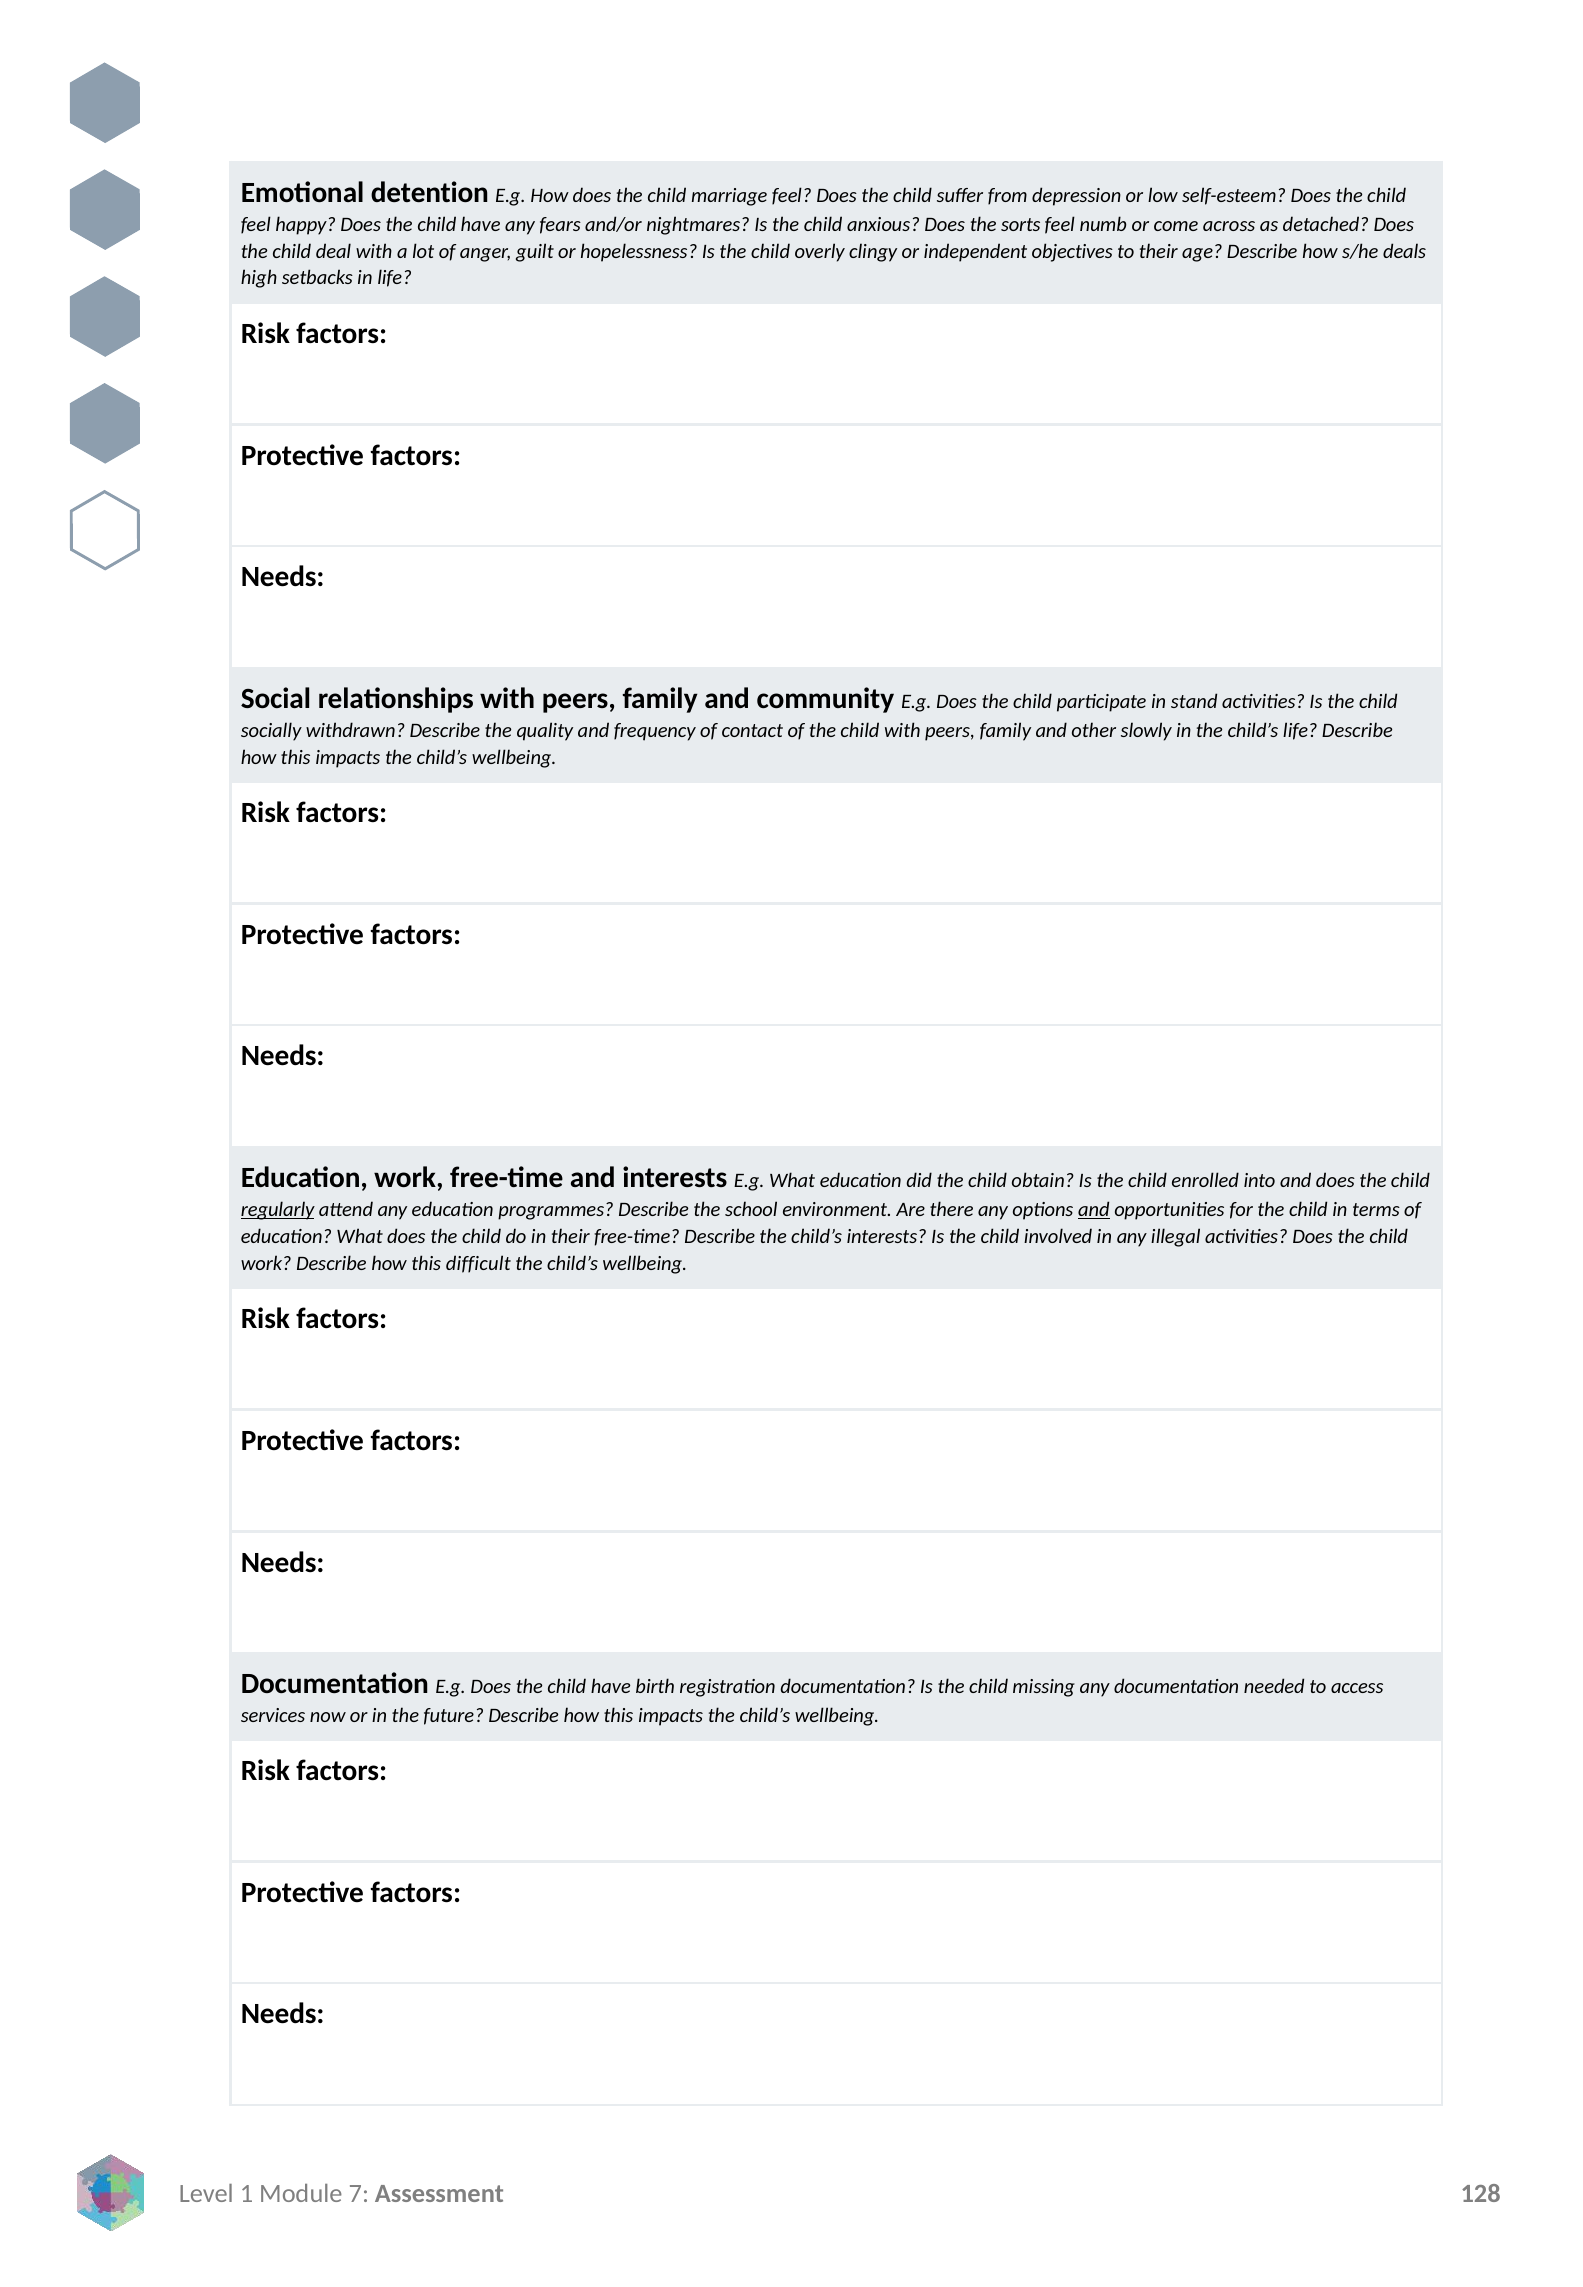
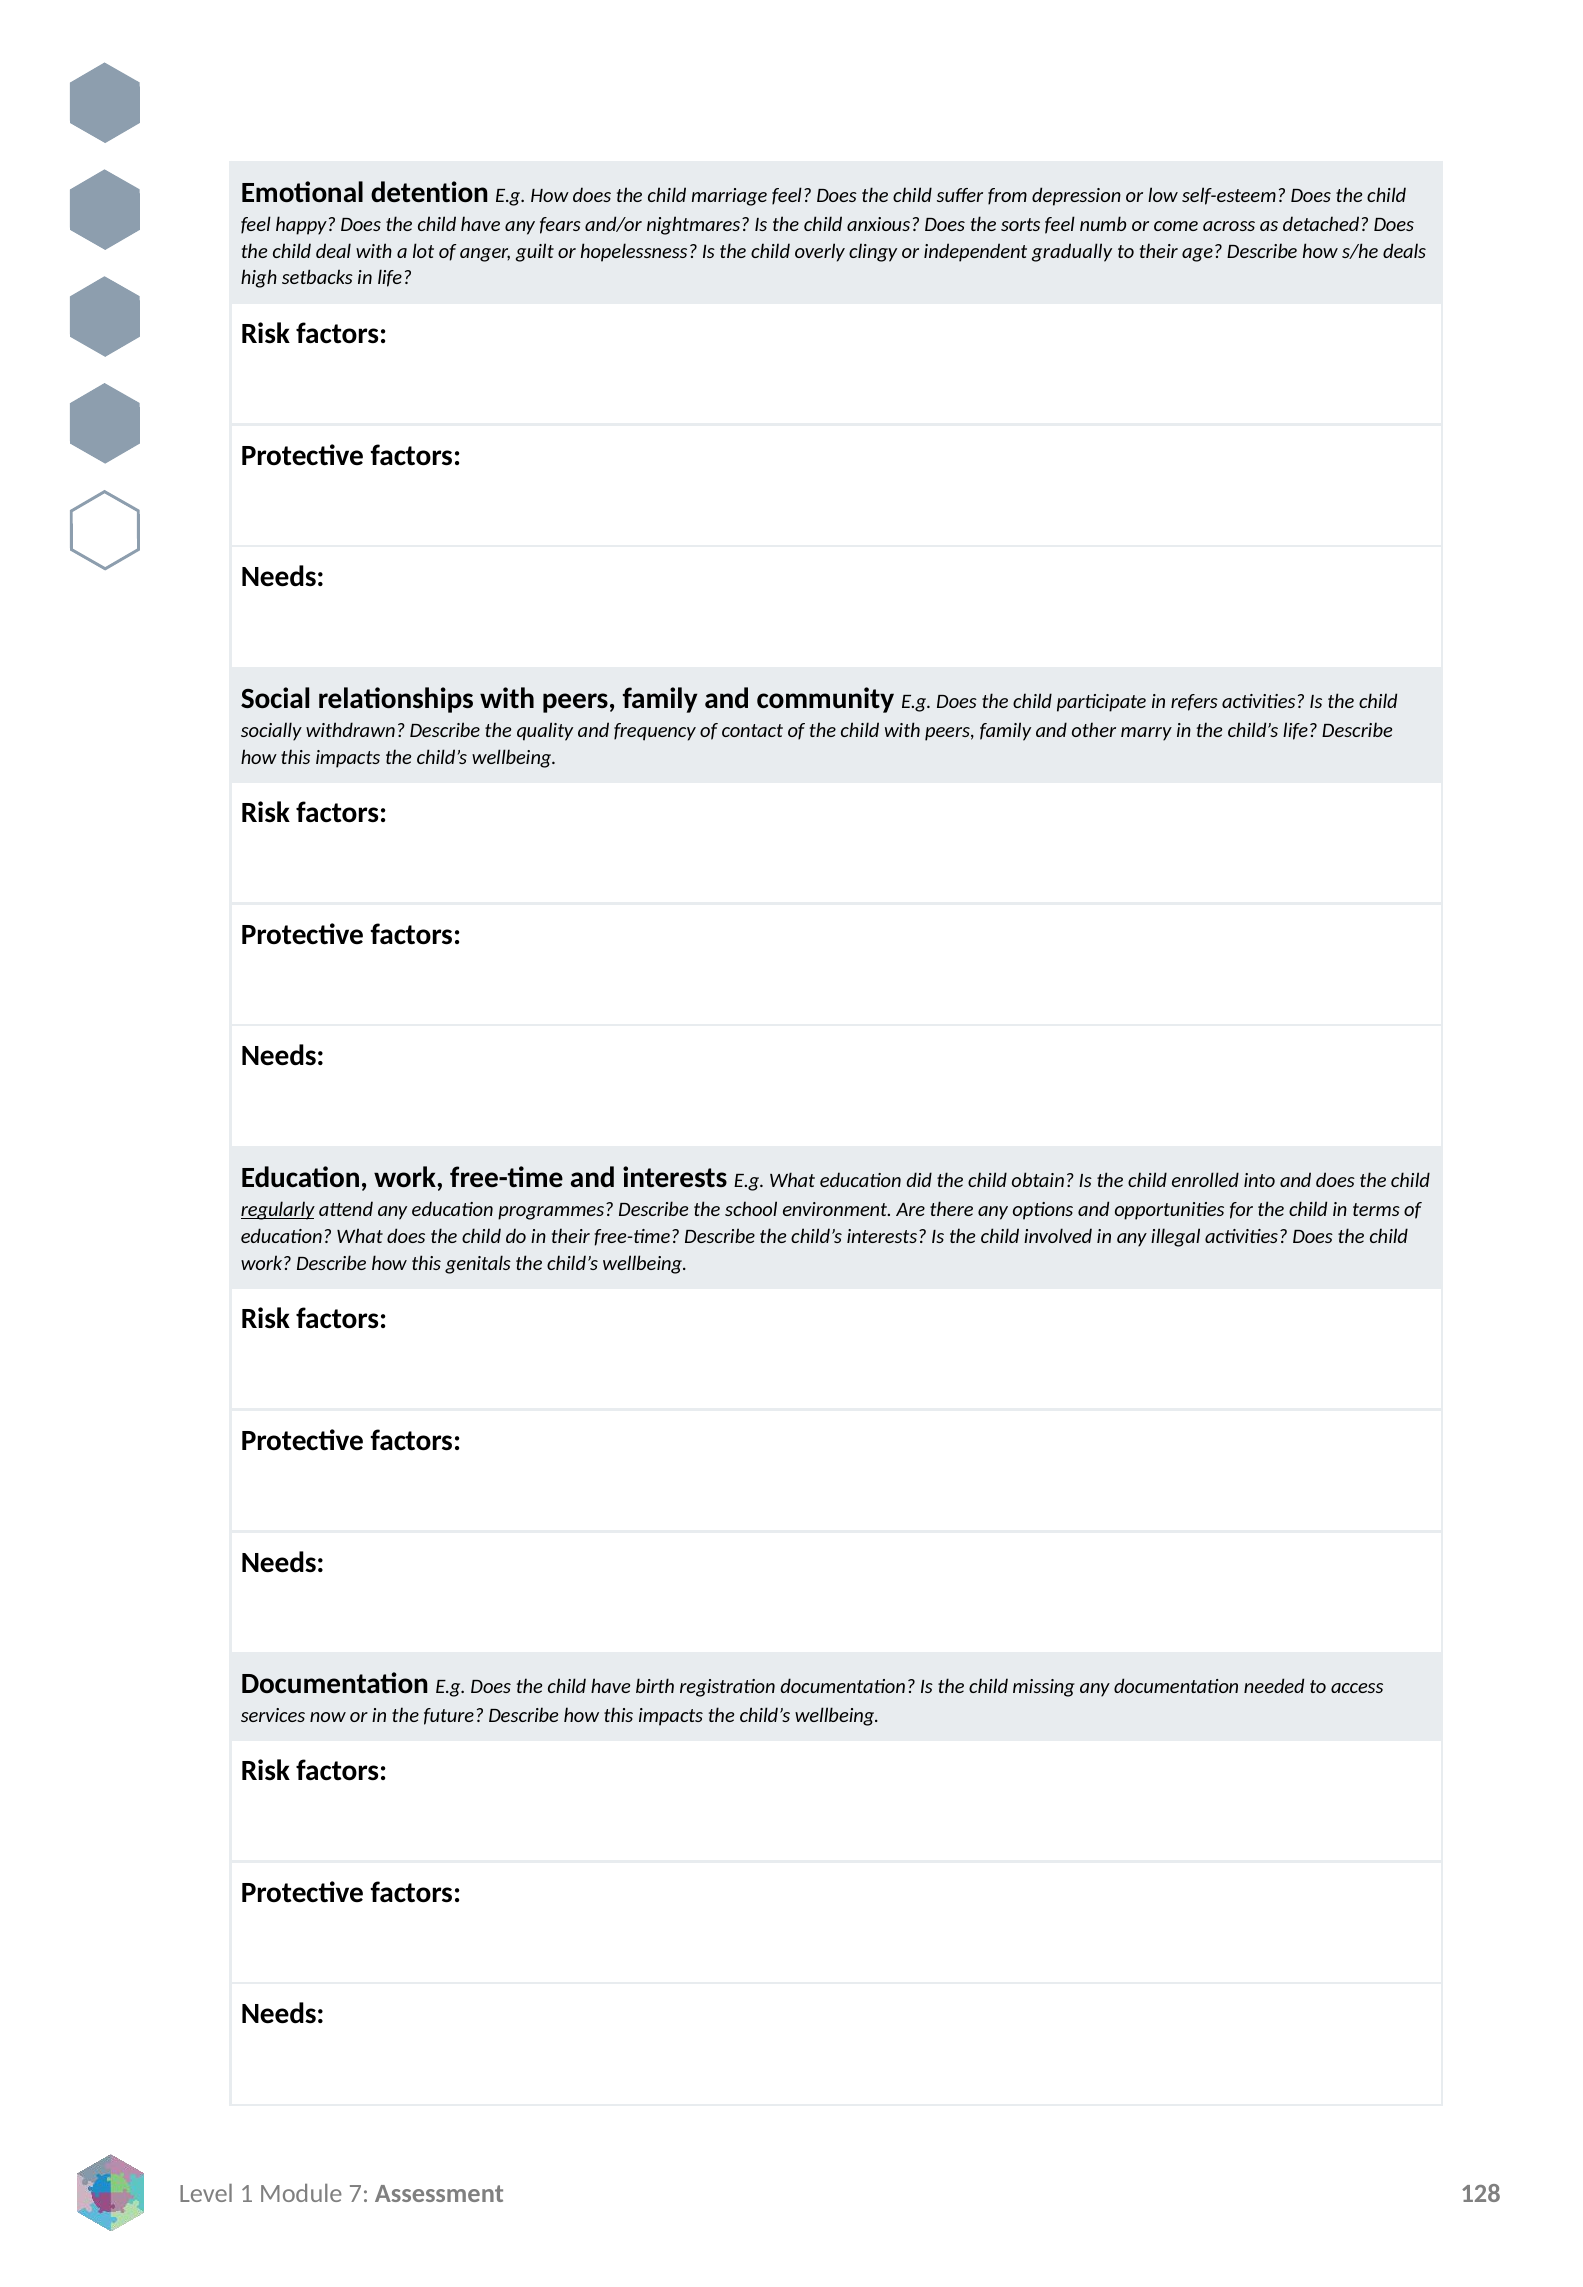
objectives: objectives -> gradually (1072, 251)
stand: stand -> refers (1194, 702)
slowly: slowly -> marry (1146, 731)
and underline: present -> none (1094, 1210)
difficult: difficult -> genitals (478, 1263)
